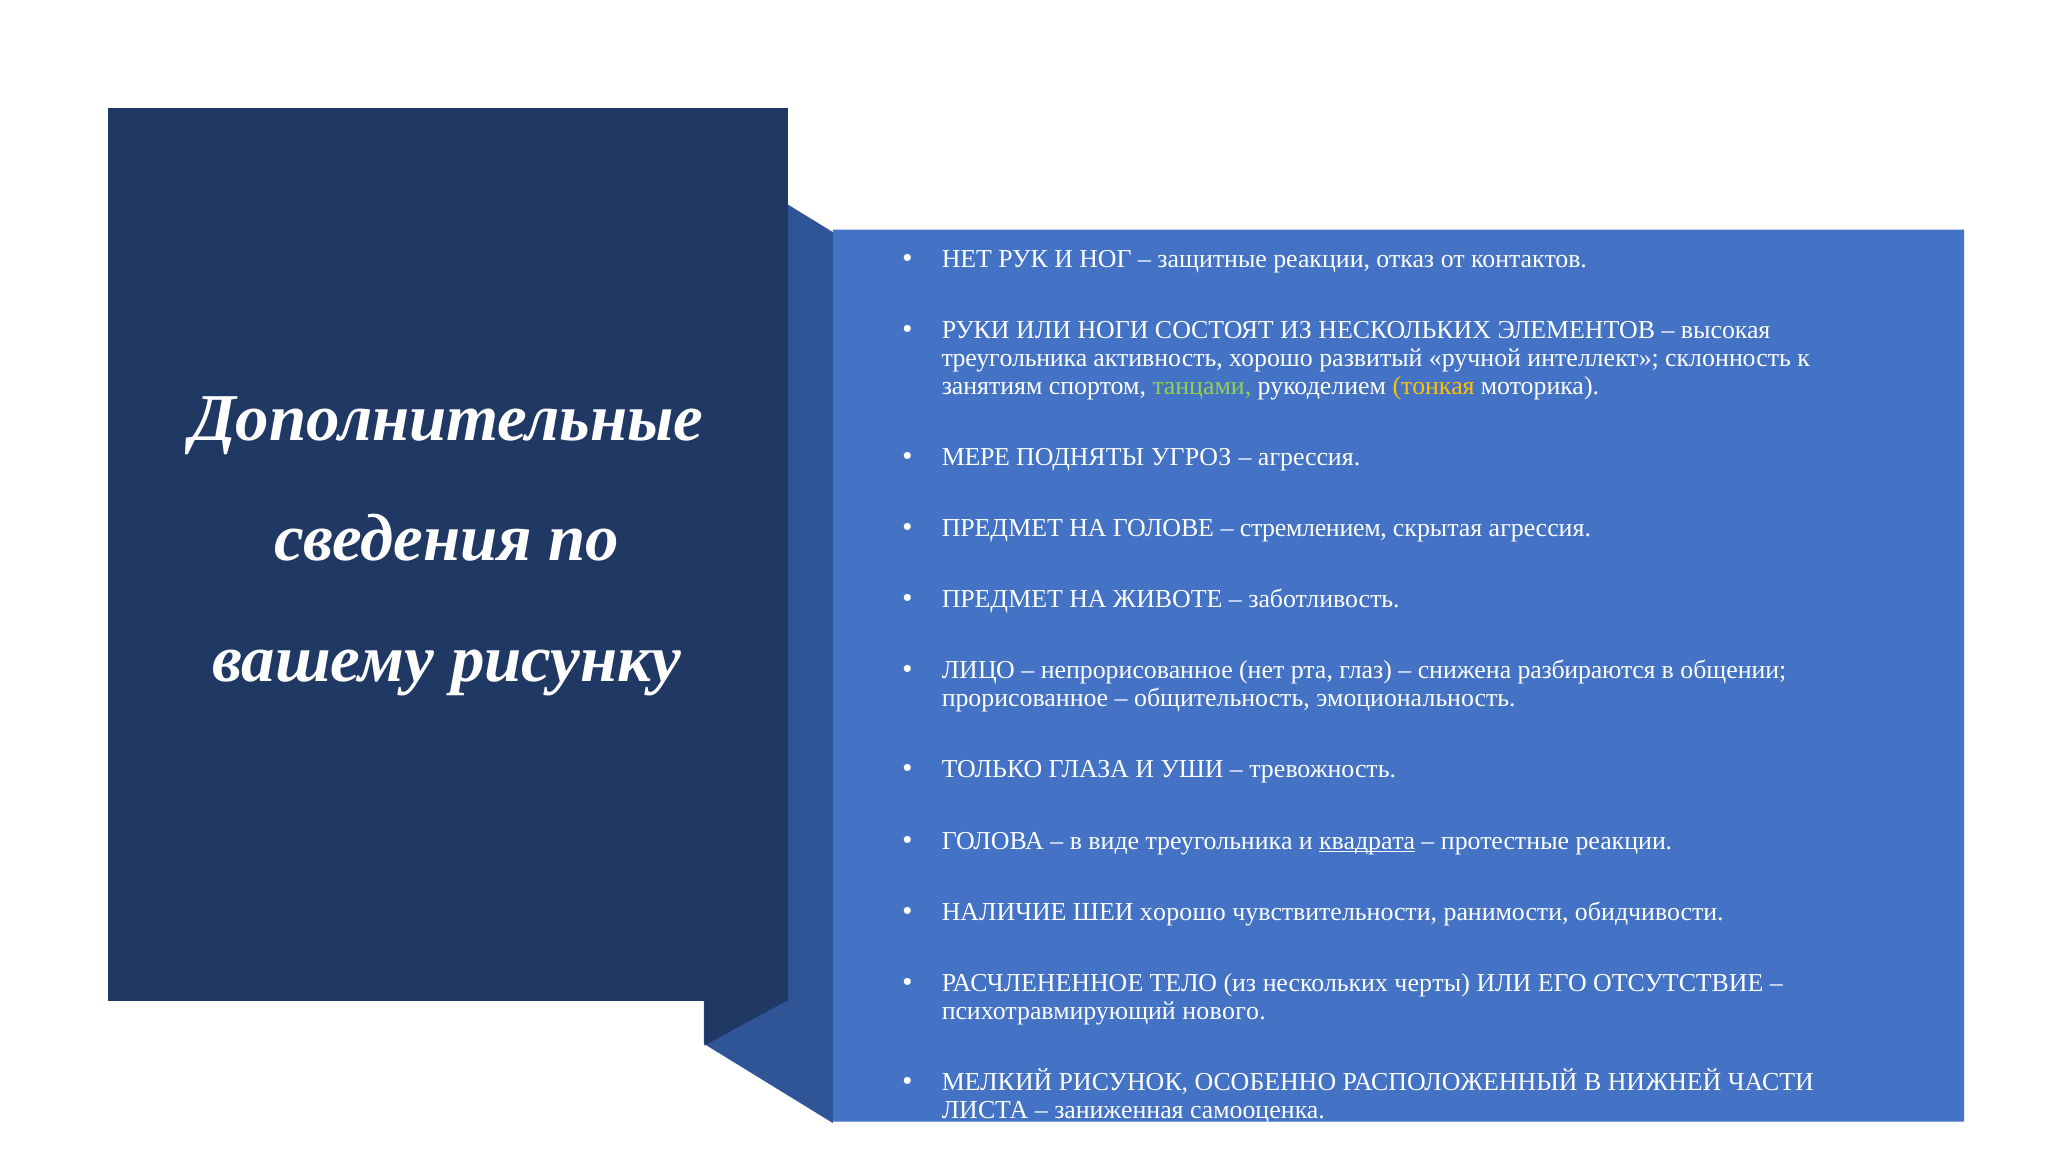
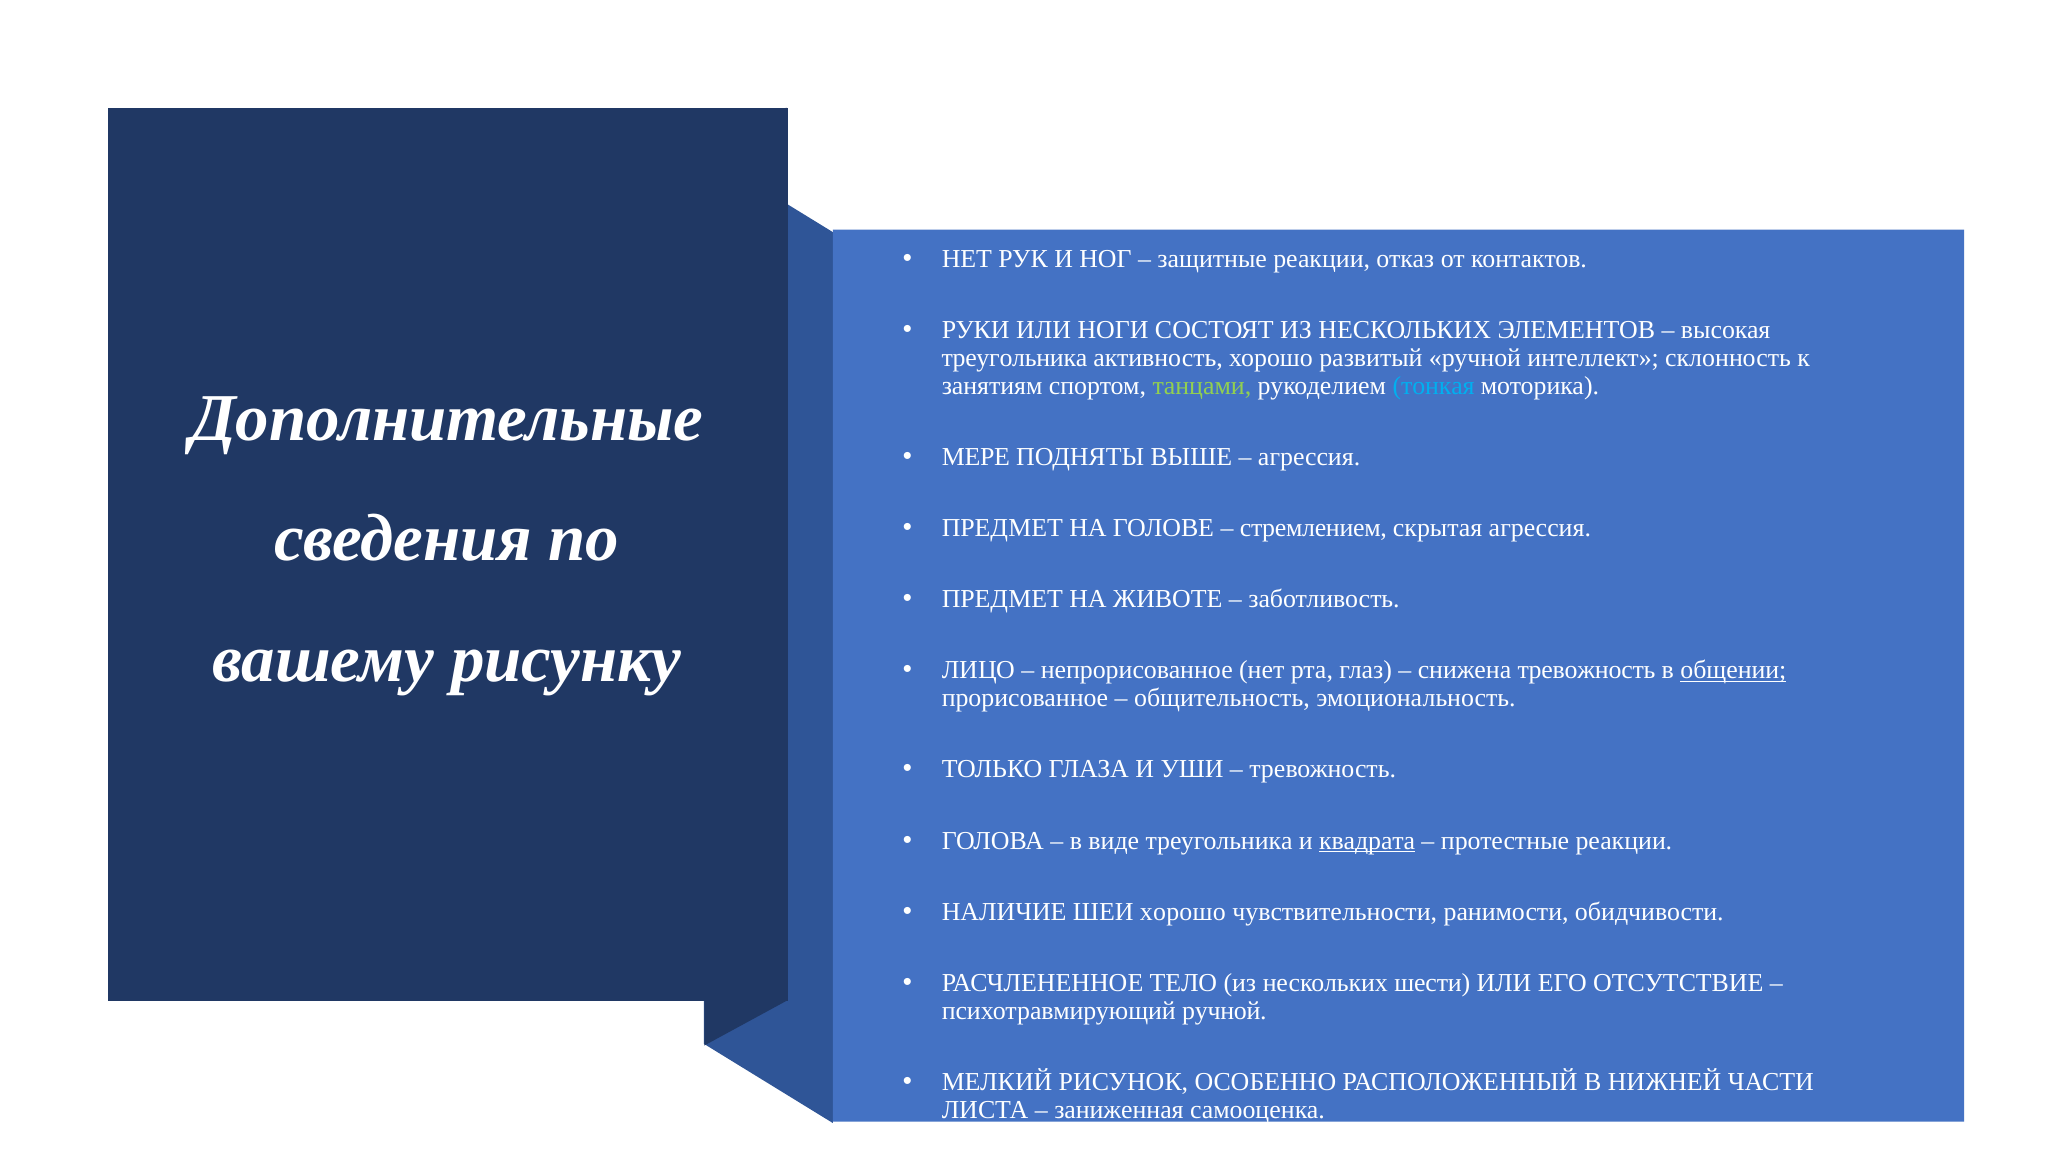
тонкая colour: yellow -> light blue (1434, 386)
УГРОЗ: УГРОЗ -> ВЫШЕ (1191, 457)
снижена разбираются: разбираются -> тревожность (1587, 671)
общении underline: none -> present (1733, 671)
черты: черты -> шести (1432, 983)
психотравмирующий нового: нового -> ручной (1224, 1011)
